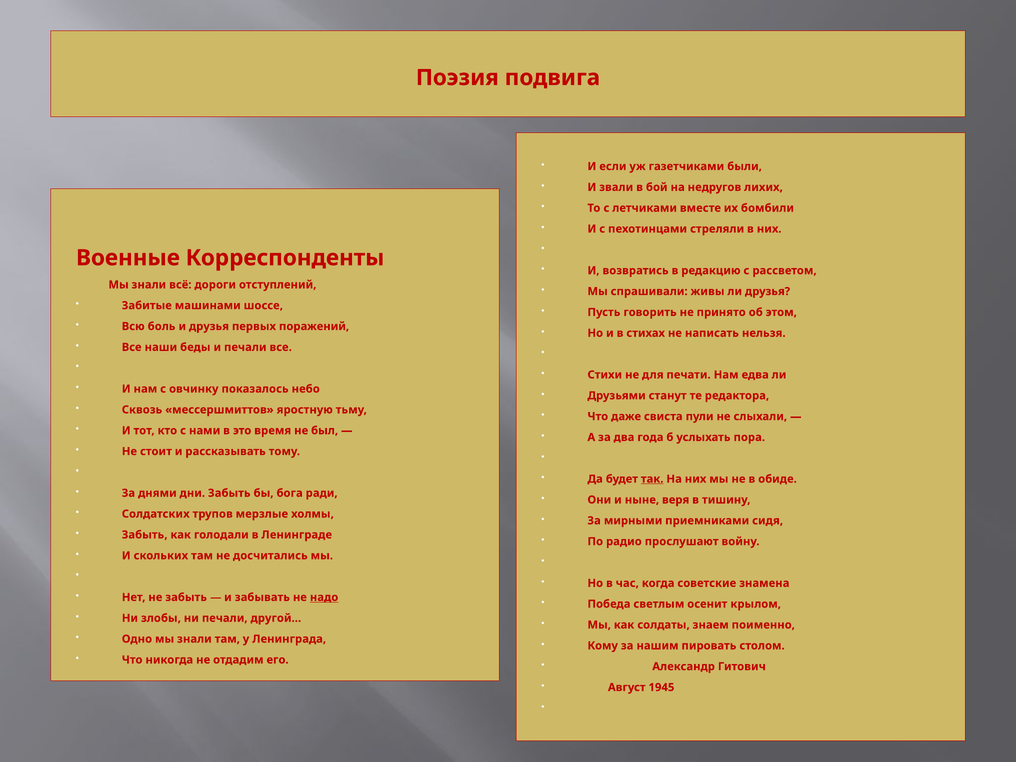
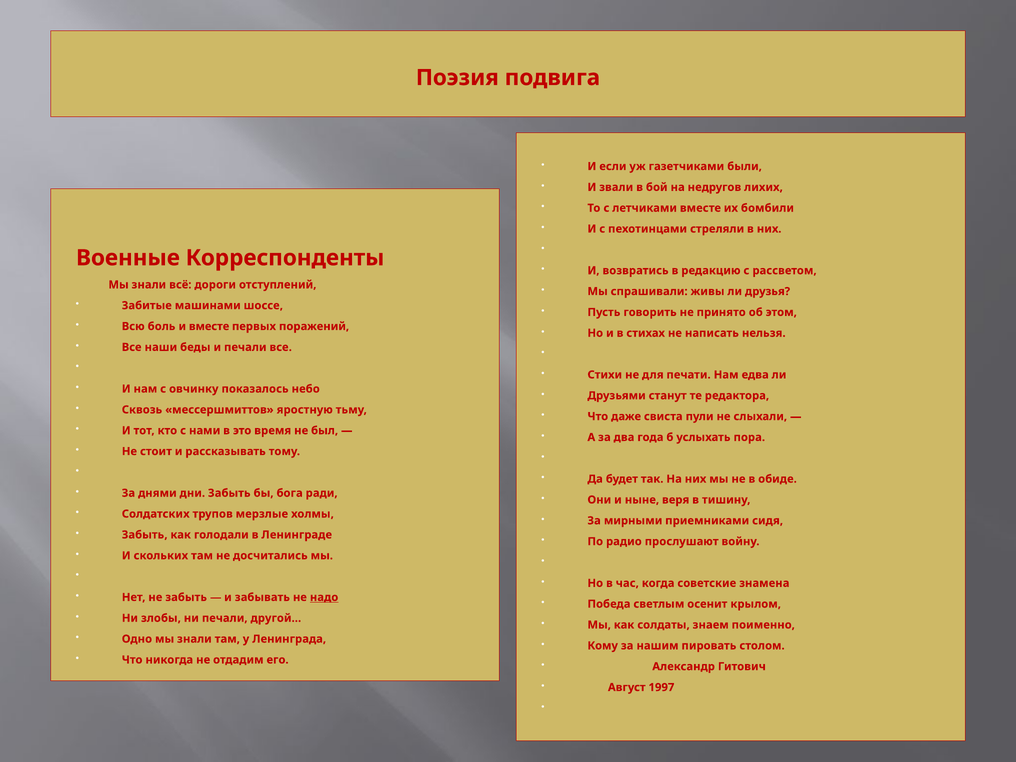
и друзья: друзья -> вместе (209, 326)
так underline: present -> none (652, 479)
1945: 1945 -> 1997 (661, 687)
